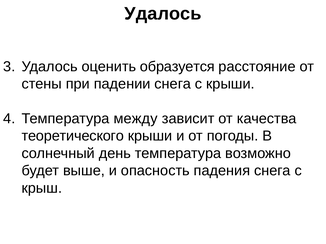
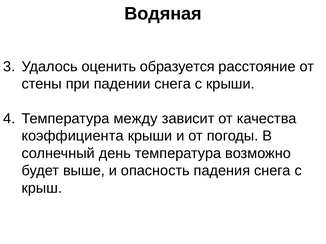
Удалось: Удалось -> Водяная (163, 14)
теоретического: теоретического -> коэффициента (73, 136)
